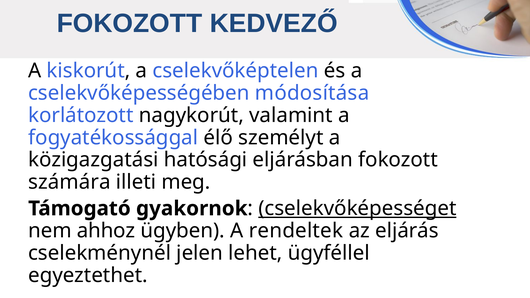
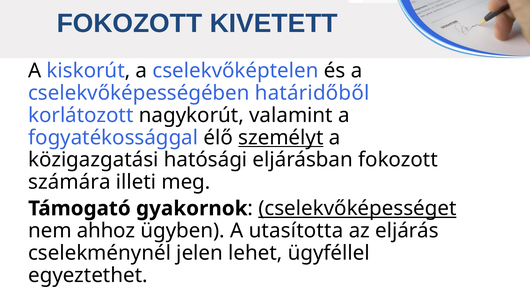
KEDVEZŐ: KEDVEZŐ -> KIVETETT (274, 23)
módosítása: módosítása -> határidőből (312, 93)
személyt underline: none -> present (281, 138)
rendeltek: rendeltek -> utasította (296, 231)
